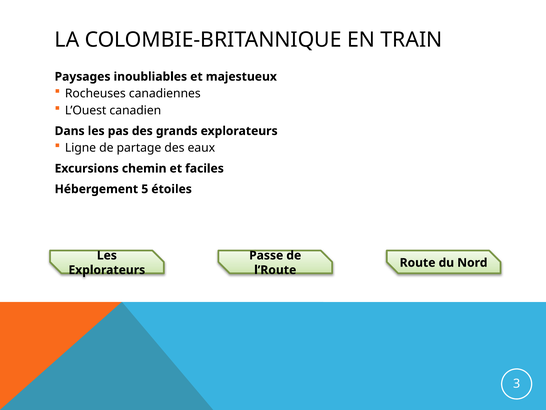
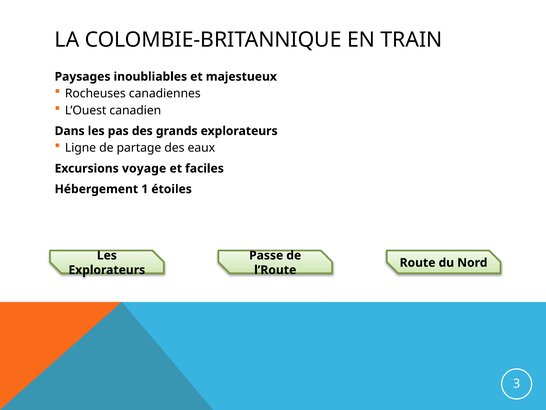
chemin: chemin -> voyage (144, 168)
5: 5 -> 1 (145, 189)
